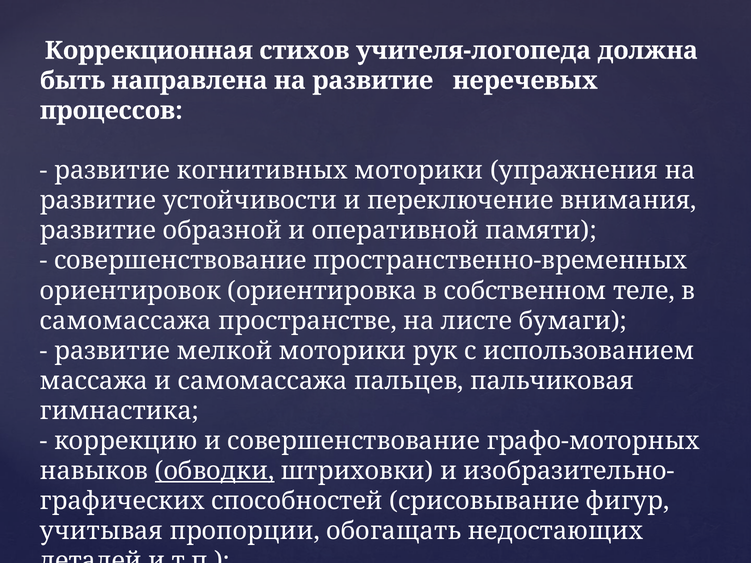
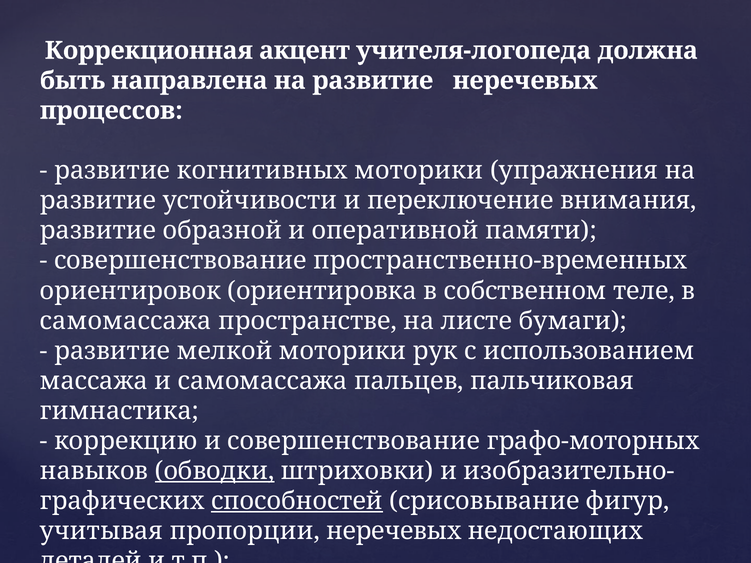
стихов: стихов -> акцент (305, 51)
способностей underline: none -> present (297, 501)
пропорции обогащать: обогащать -> неречевых (394, 531)
